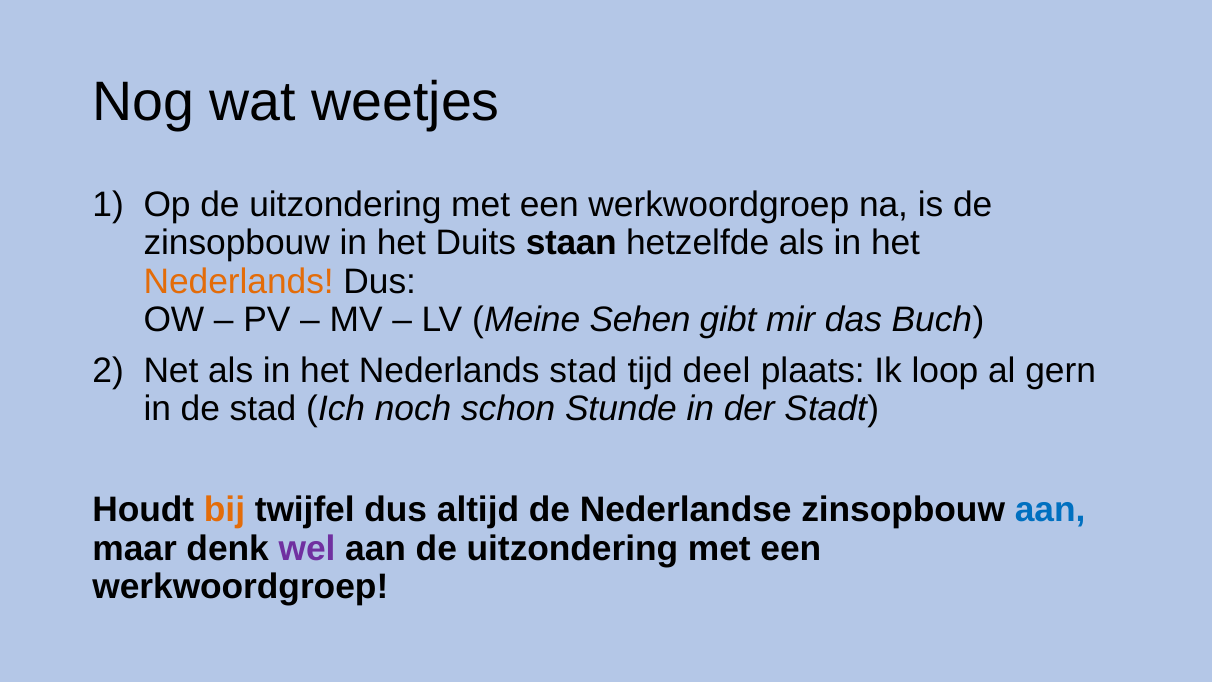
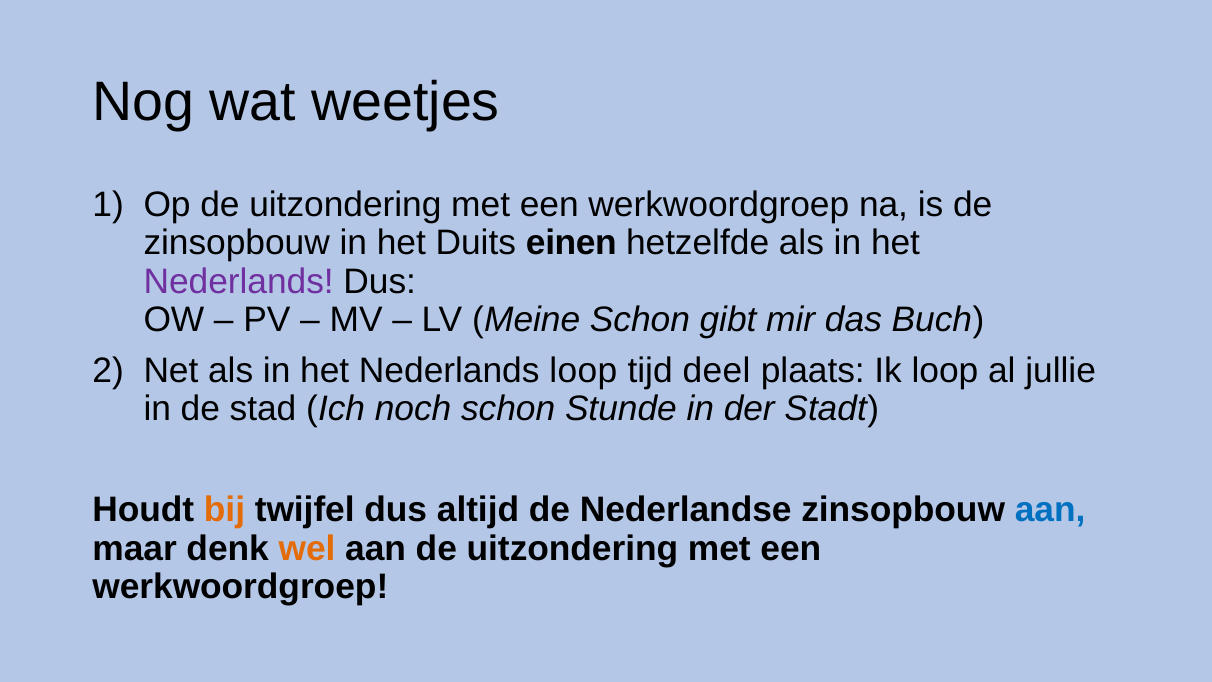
staan: staan -> einen (571, 243)
Nederlands colour: orange -> purple (239, 281)
Meine Sehen: Sehen -> Schon (640, 319)
Nederlands stad: stad -> loop (583, 370)
gern: gern -> jullie (1061, 370)
wel colour: purple -> orange (307, 548)
